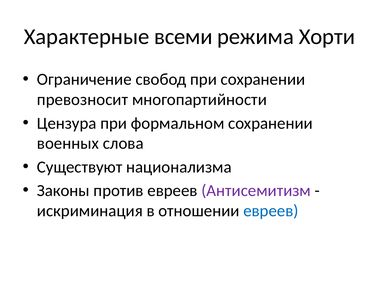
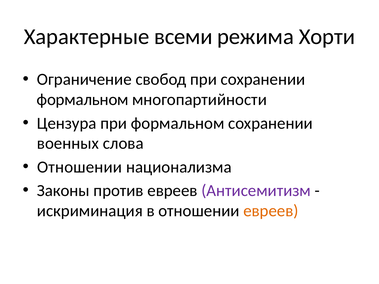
превозносит: превозносит -> формальном (83, 100)
Существуют: Существуют -> Отношении (80, 167)
евреев colour: blue -> orange (271, 211)
